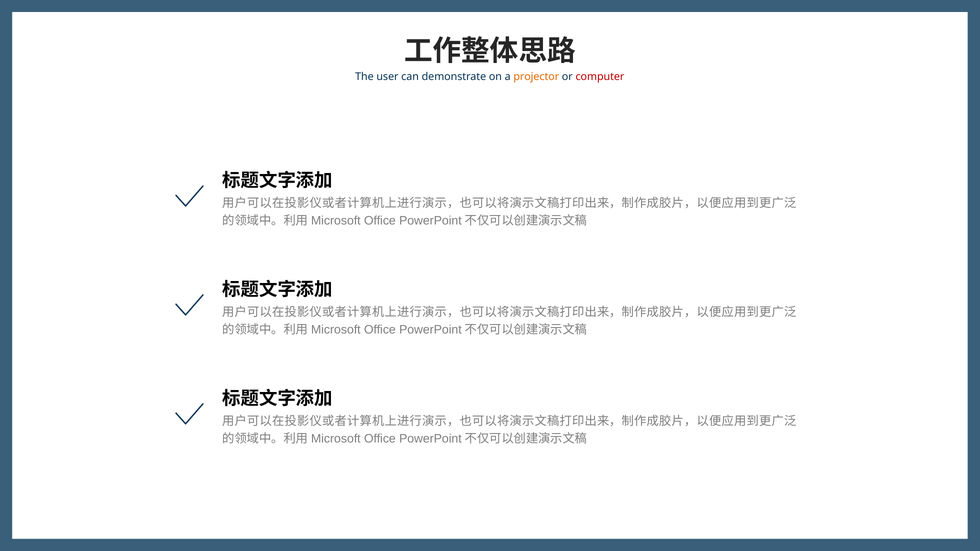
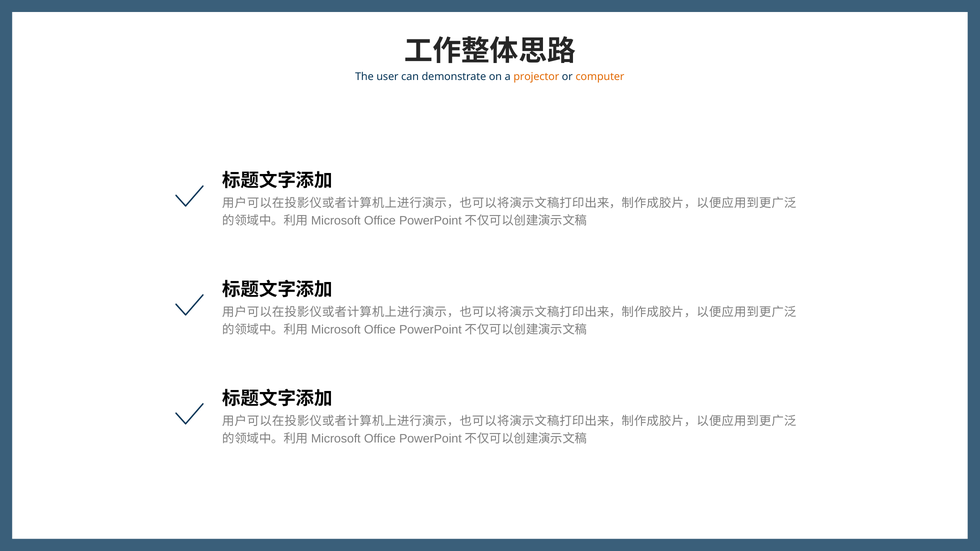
computer colour: red -> orange (600, 77)
